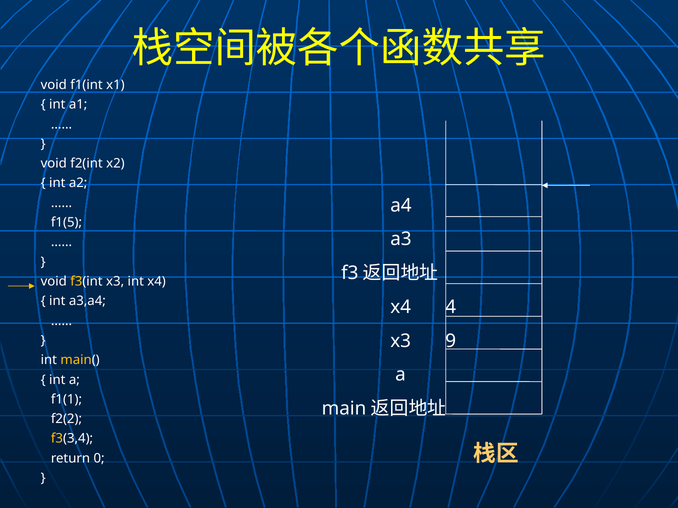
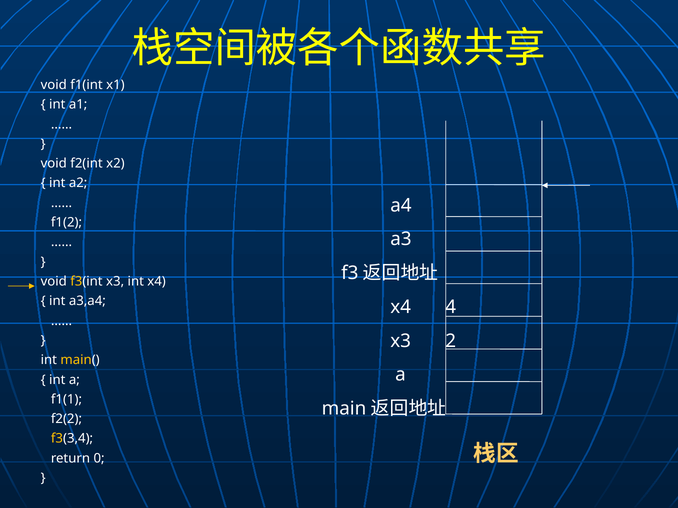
f1(5: f1(5 -> f1(2 (67, 223)
9: 9 -> 2 (451, 341)
